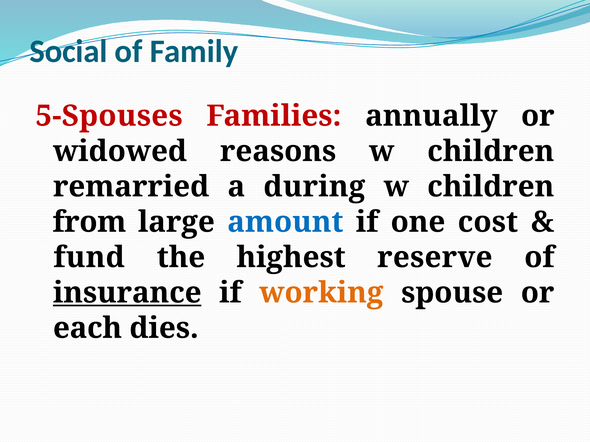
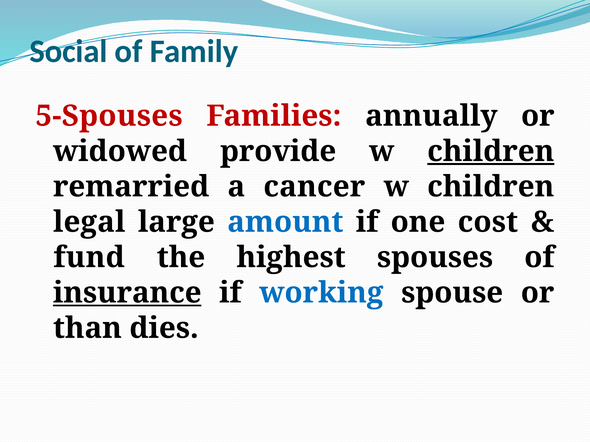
reasons: reasons -> provide (278, 151)
children underline: none -> present (491, 151)
during: during -> cancer (314, 187)
from: from -> legal (89, 222)
reserve: reserve -> spouses (435, 258)
working colour: orange -> blue (321, 293)
each: each -> than (87, 328)
